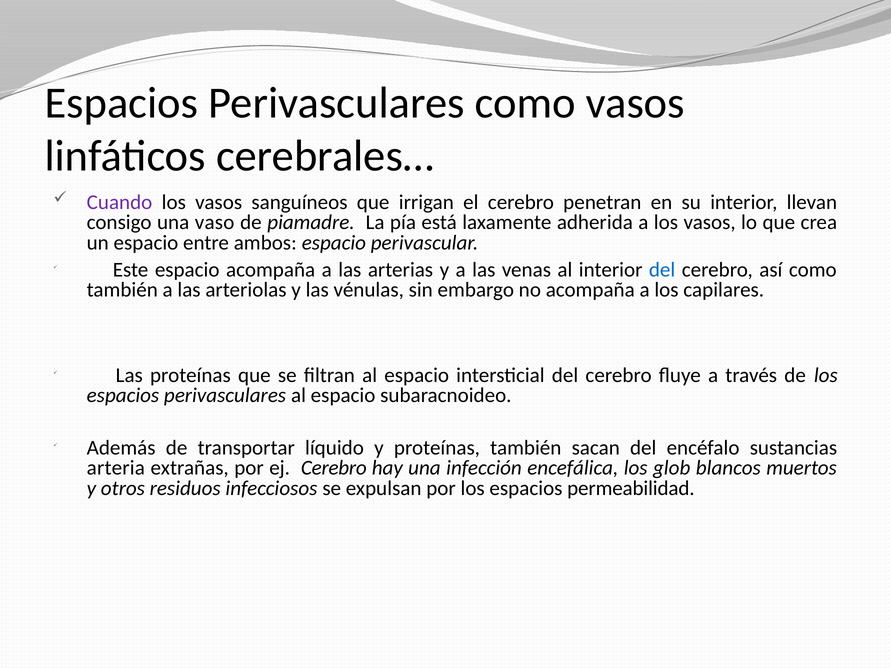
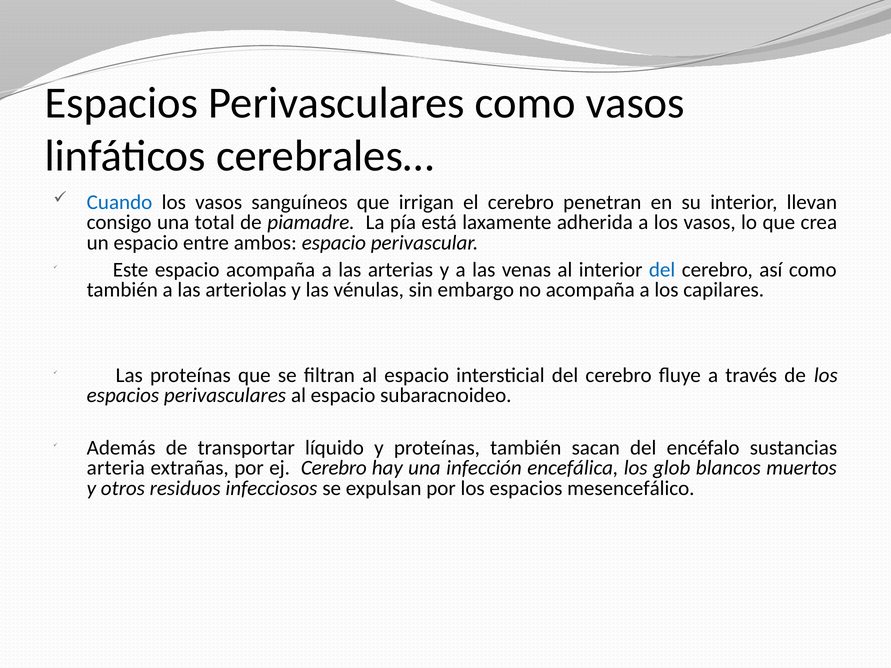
Cuando colour: purple -> blue (120, 202)
vaso: vaso -> total (215, 222)
permeabilidad: permeabilidad -> mesencefálico (631, 488)
